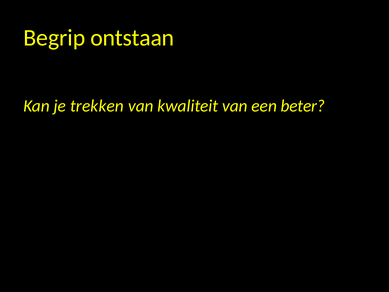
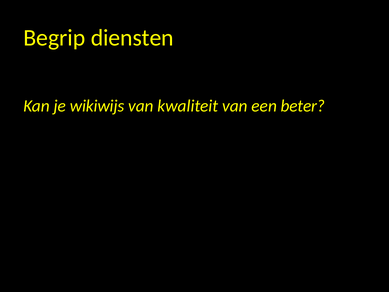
ontstaan: ontstaan -> diensten (132, 38)
trekken: trekken -> wikiwijs (97, 106)
